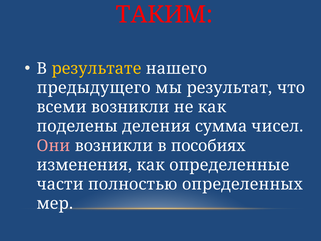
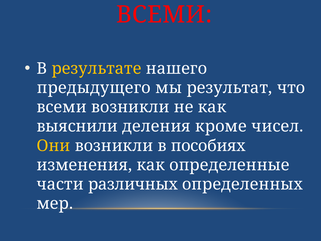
ТАКИМ: ТАКИМ -> ВСЕМИ (164, 15)
поделены: поделены -> выяснили (77, 126)
сумма: сумма -> кроме (221, 126)
Они colour: pink -> yellow (53, 146)
полностью: полностью -> различных (133, 184)
